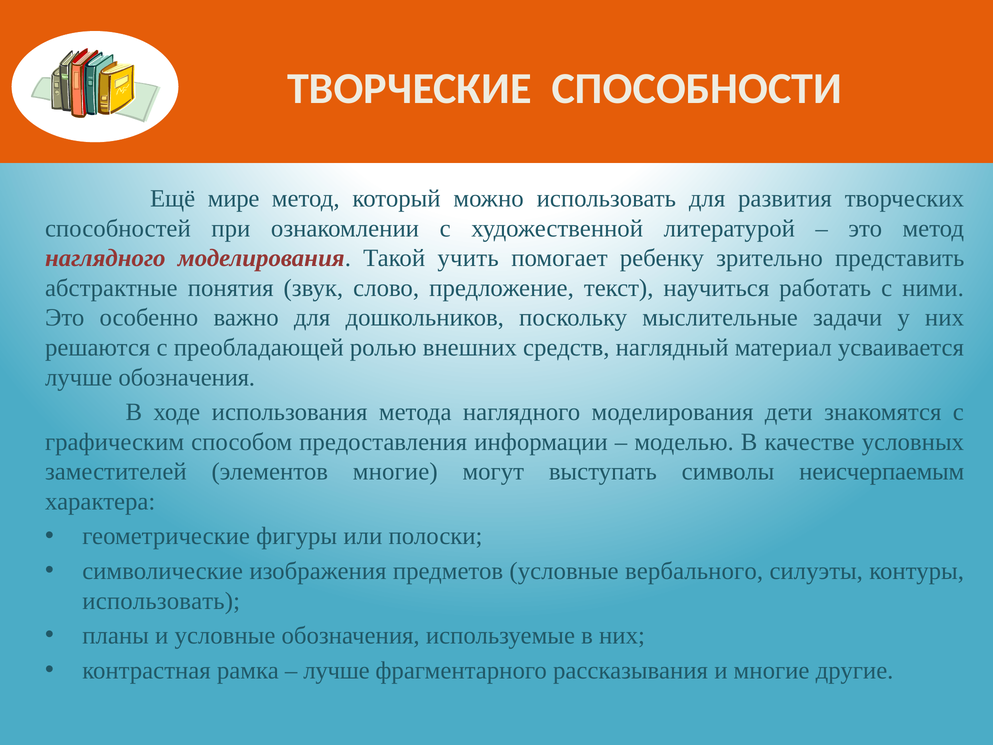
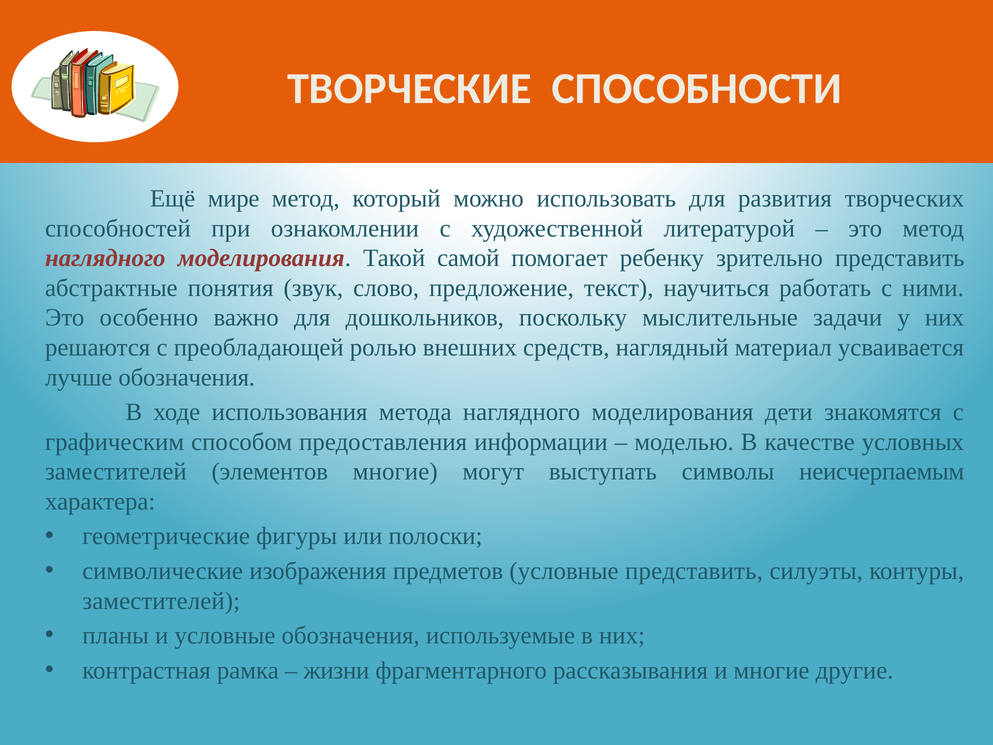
учить: учить -> самой (468, 258)
условные вербального: вербального -> представить (694, 571)
использовать: использовать -> заместителей (161, 601)
лучше: лучше -> жизни (336, 670)
